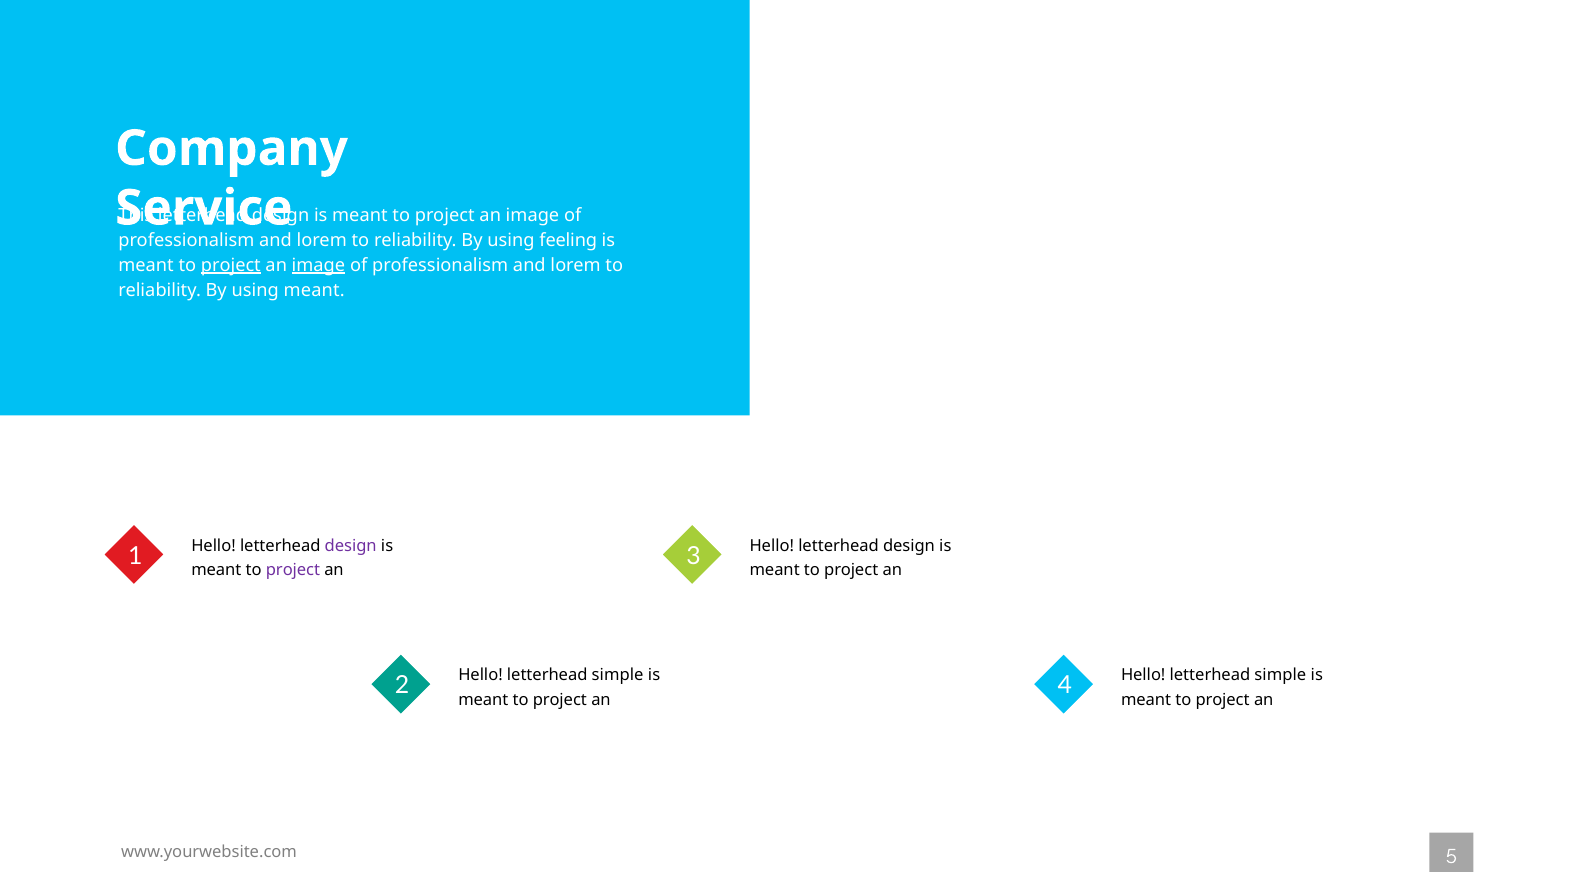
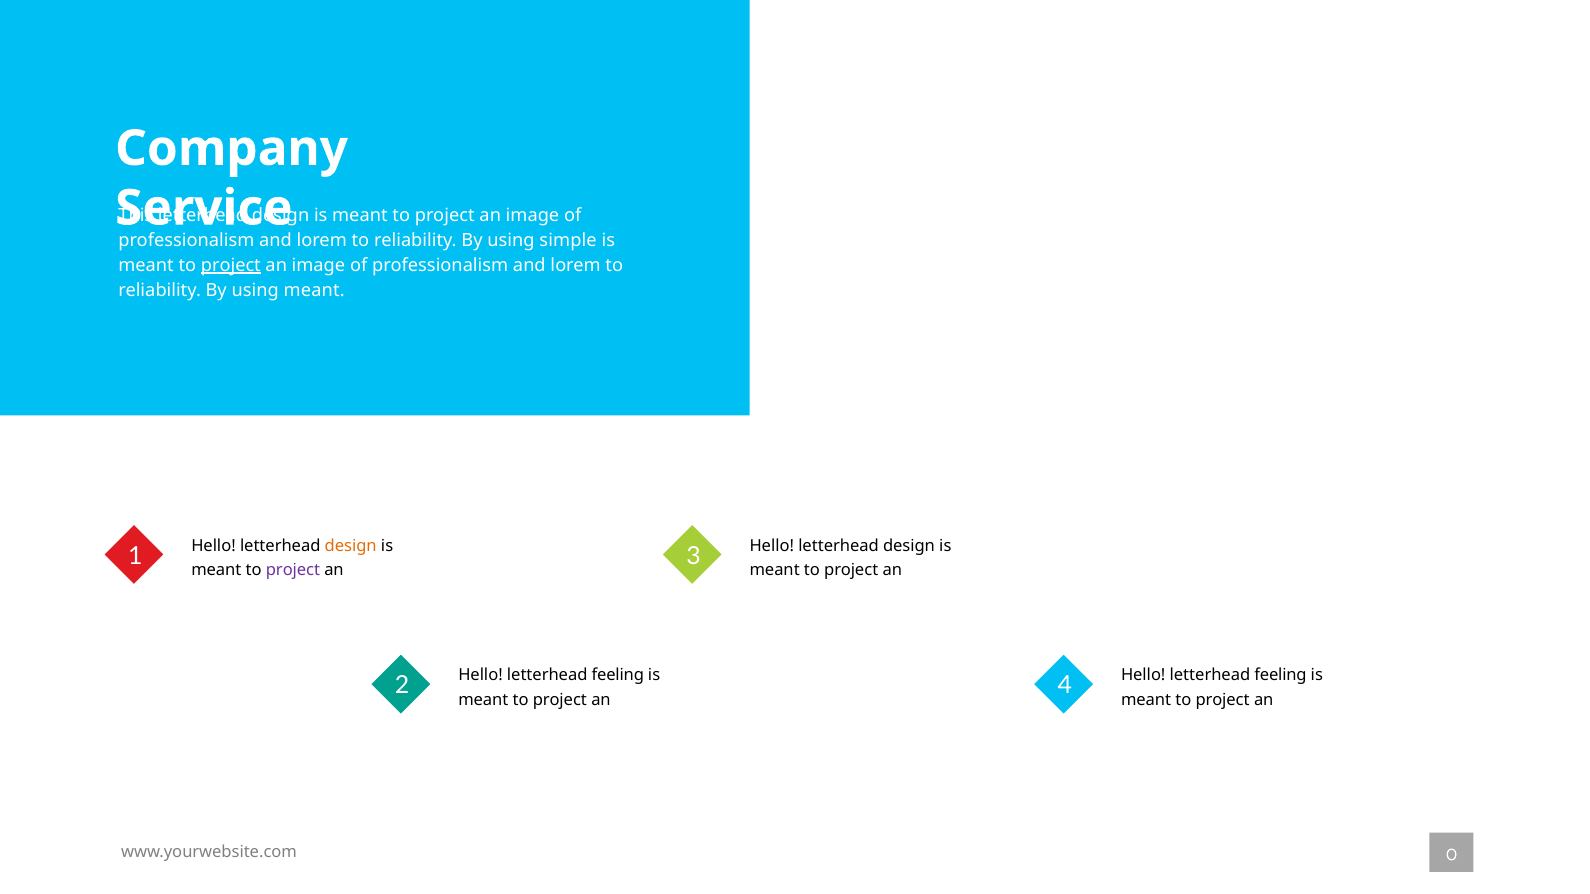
feeling: feeling -> simple (568, 240)
image underline: present -> none (318, 265)
design colour: purple -> orange (351, 546)
2 Hello letterhead simple: simple -> feeling (618, 676)
4 Hello letterhead simple: simple -> feeling (1280, 676)
5: 5 -> 0 (1452, 854)
